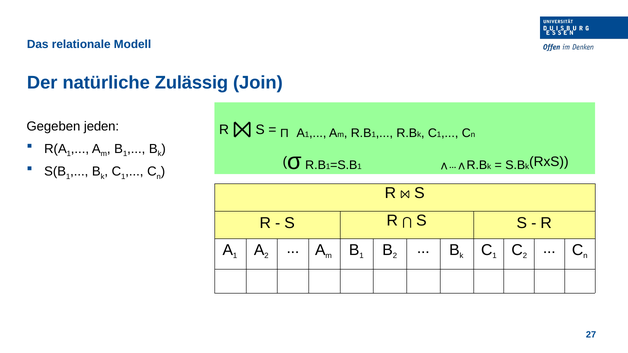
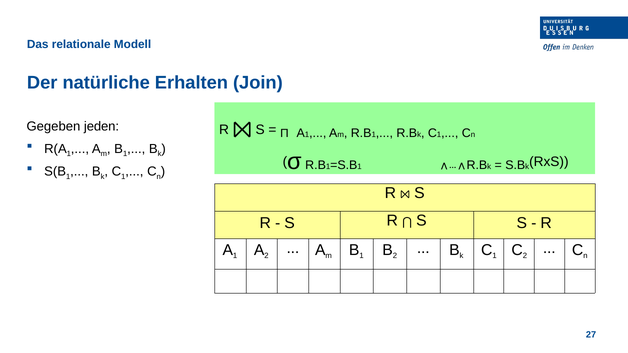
Zulässig: Zulässig -> Erhalten (191, 83)
